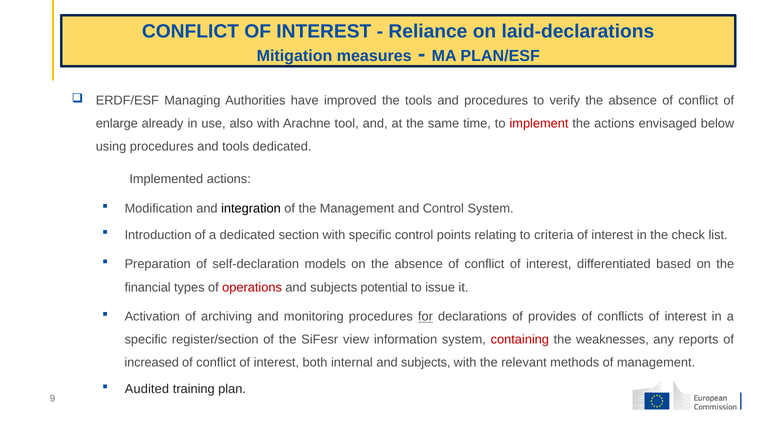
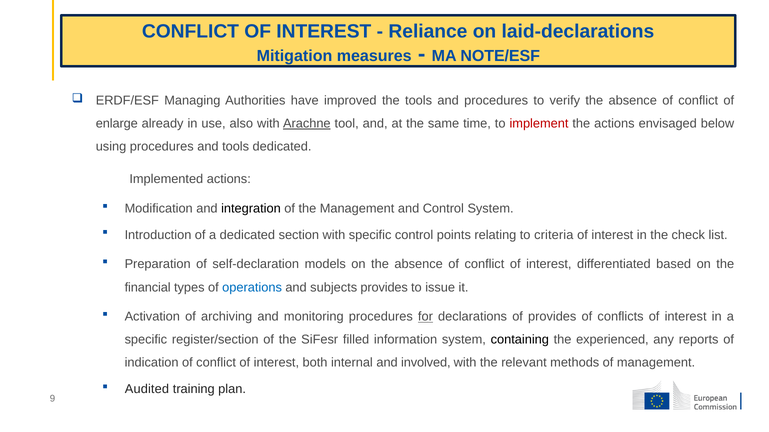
PLAN/ESF: PLAN/ESF -> NOTE/ESF (500, 56)
Arachne underline: none -> present (307, 124)
operations colour: red -> blue (252, 288)
subjects potential: potential -> provides (384, 288)
view: view -> filled (356, 340)
containing colour: red -> black (520, 340)
weaknesses: weaknesses -> experienced (612, 340)
increased: increased -> indication (152, 363)
internal and subjects: subjects -> involved (426, 363)
